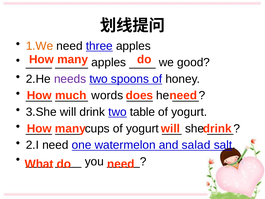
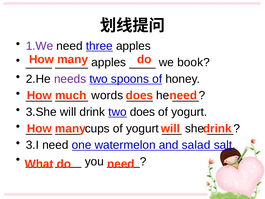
1.We colour: orange -> purple (39, 46)
good: good -> book (193, 62)
two table: table -> does (142, 112)
2.I: 2.I -> 3.I (32, 145)
